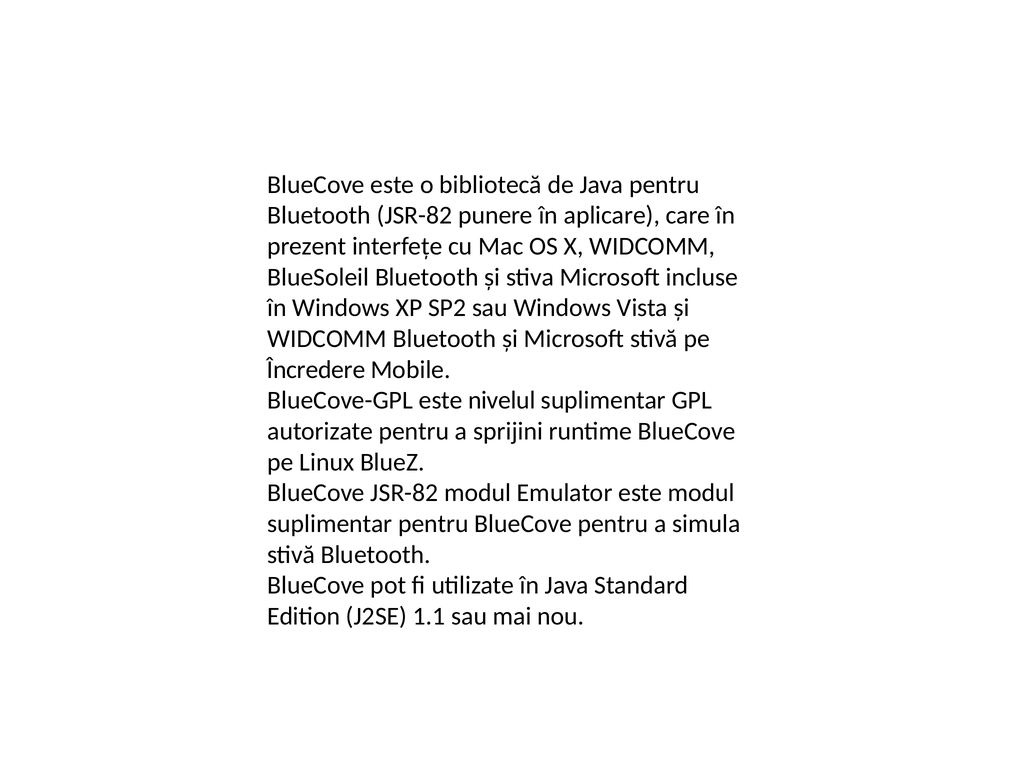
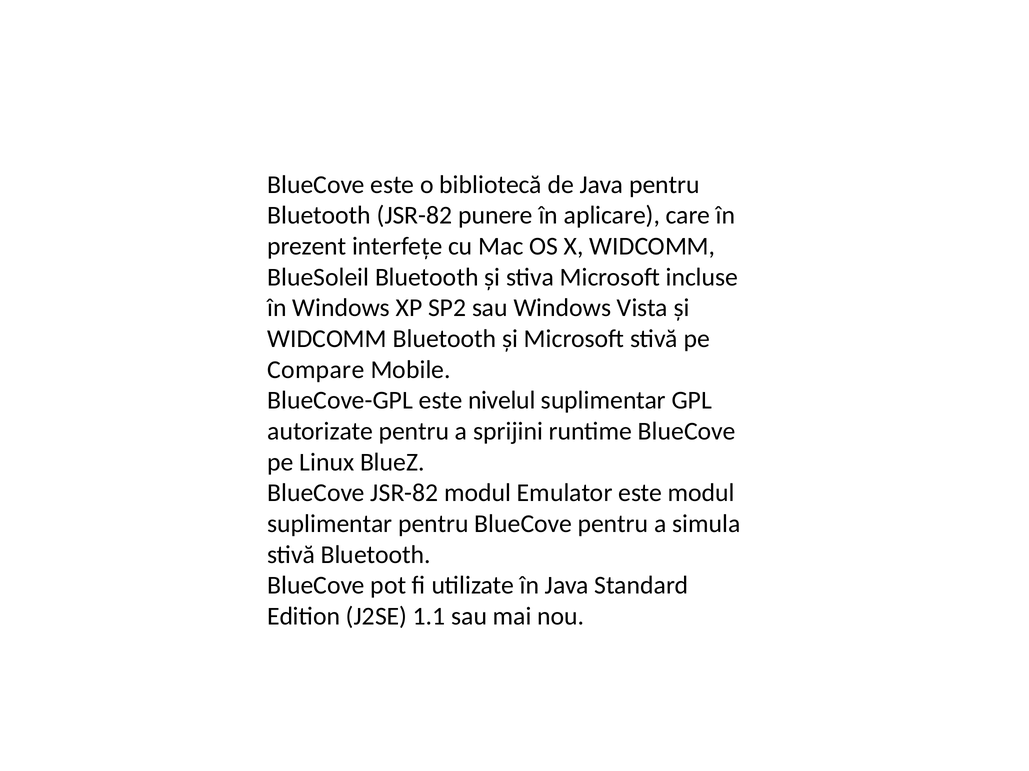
Încredere: Încredere -> Compare (316, 370)
